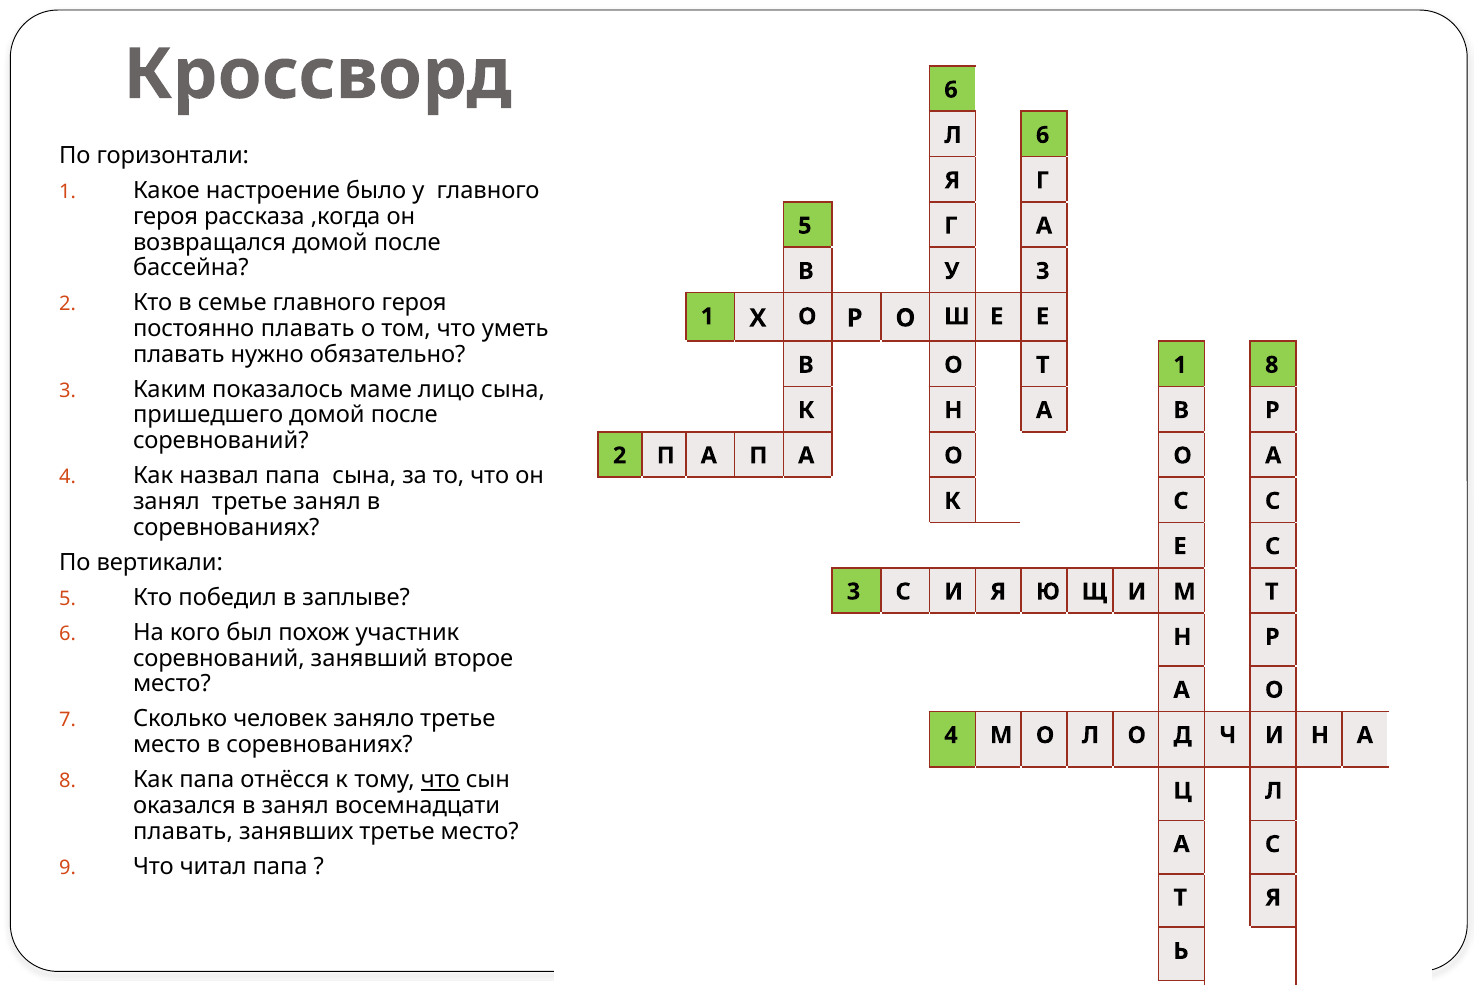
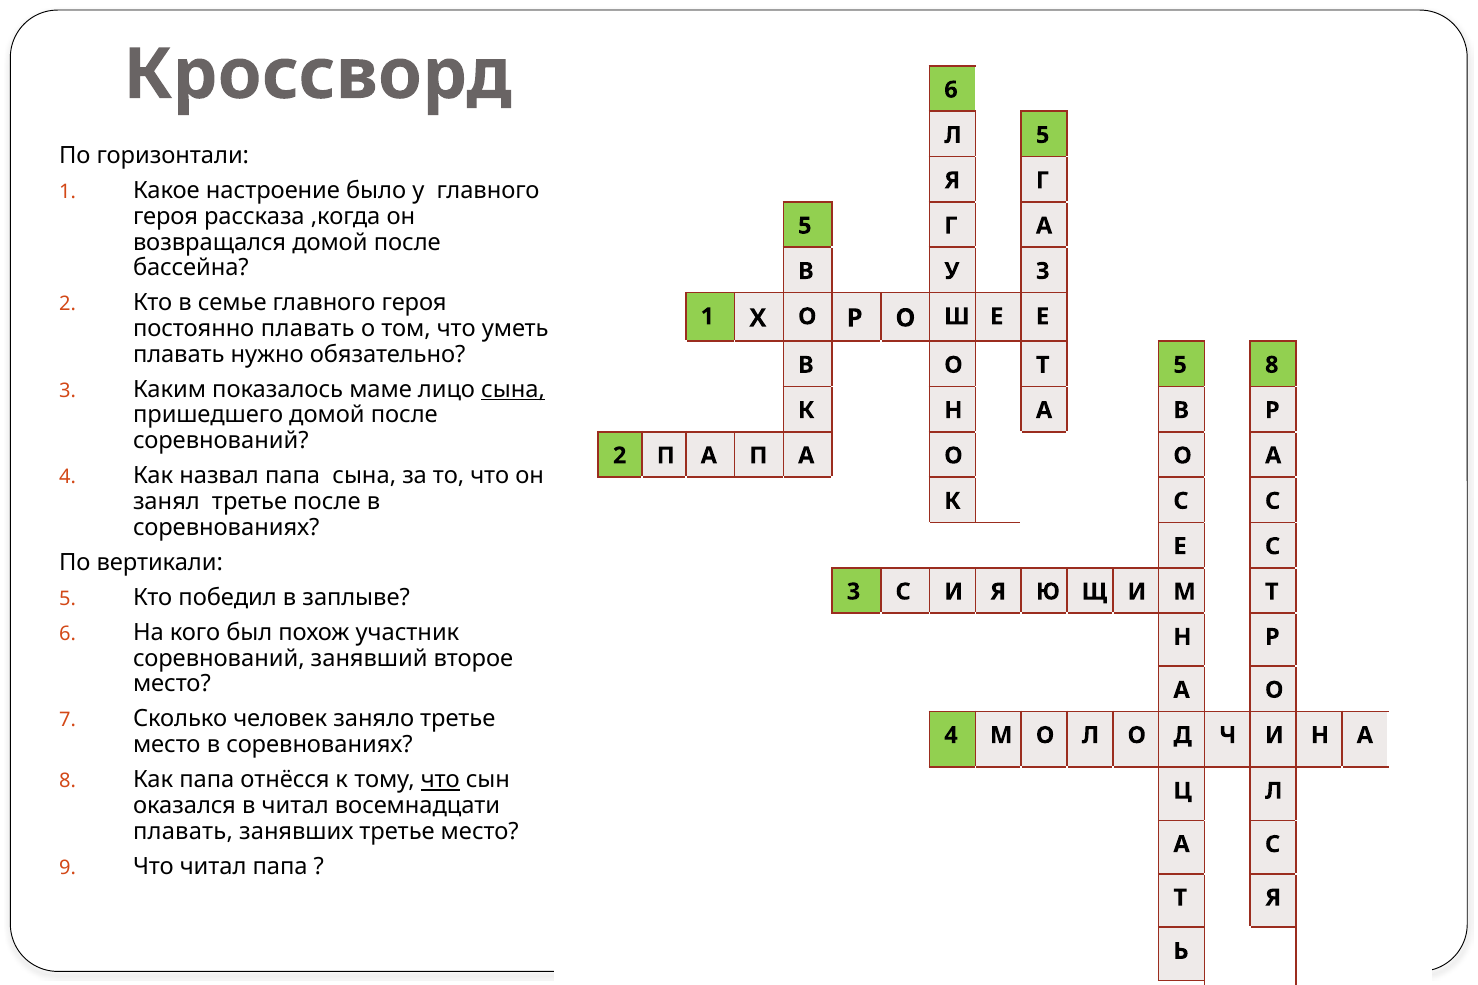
Л 6: 6 -> 5 (1043, 135)
Т 1: 1 -> 5 (1180, 365)
сына underline: none -> present (513, 390)
третье занял: занял -> после (327, 502)
в занял: занял -> читал (295, 806)
